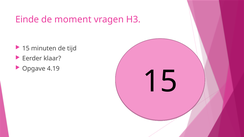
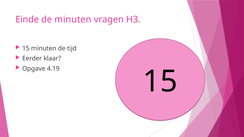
de moment: moment -> minuten (73, 19)
